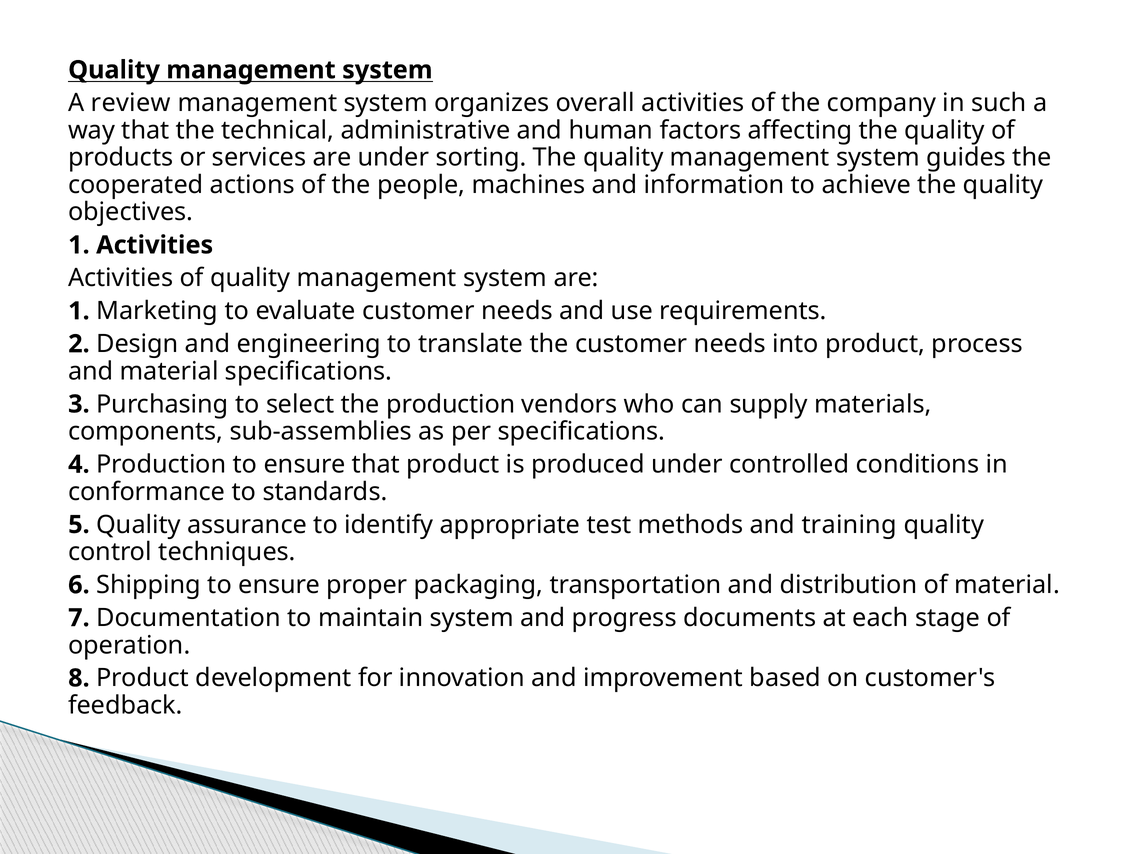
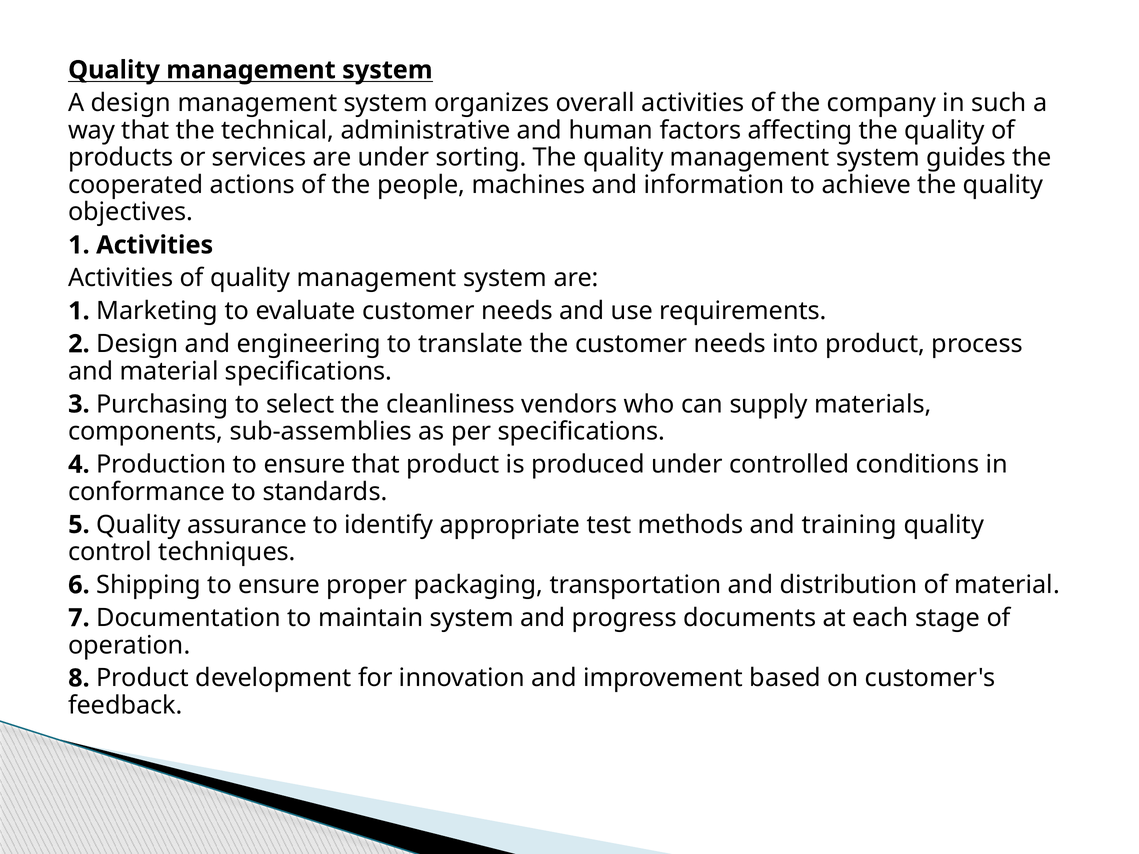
A review: review -> design (131, 103)
the production: production -> cleanliness (451, 404)
